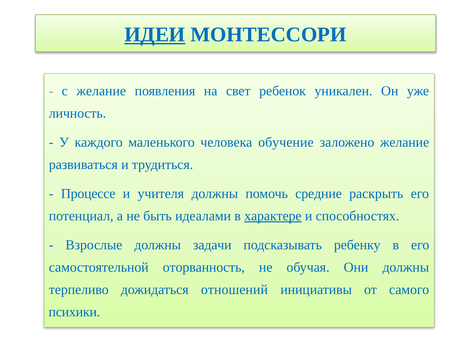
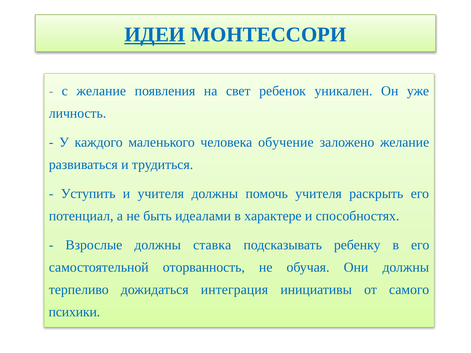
Процессе: Процессе -> Уступить (88, 194)
помочь средние: средние -> учителя (319, 194)
характере underline: present -> none (273, 216)
задачи: задачи -> ставка (212, 245)
отношений: отношений -> интеграция (234, 290)
